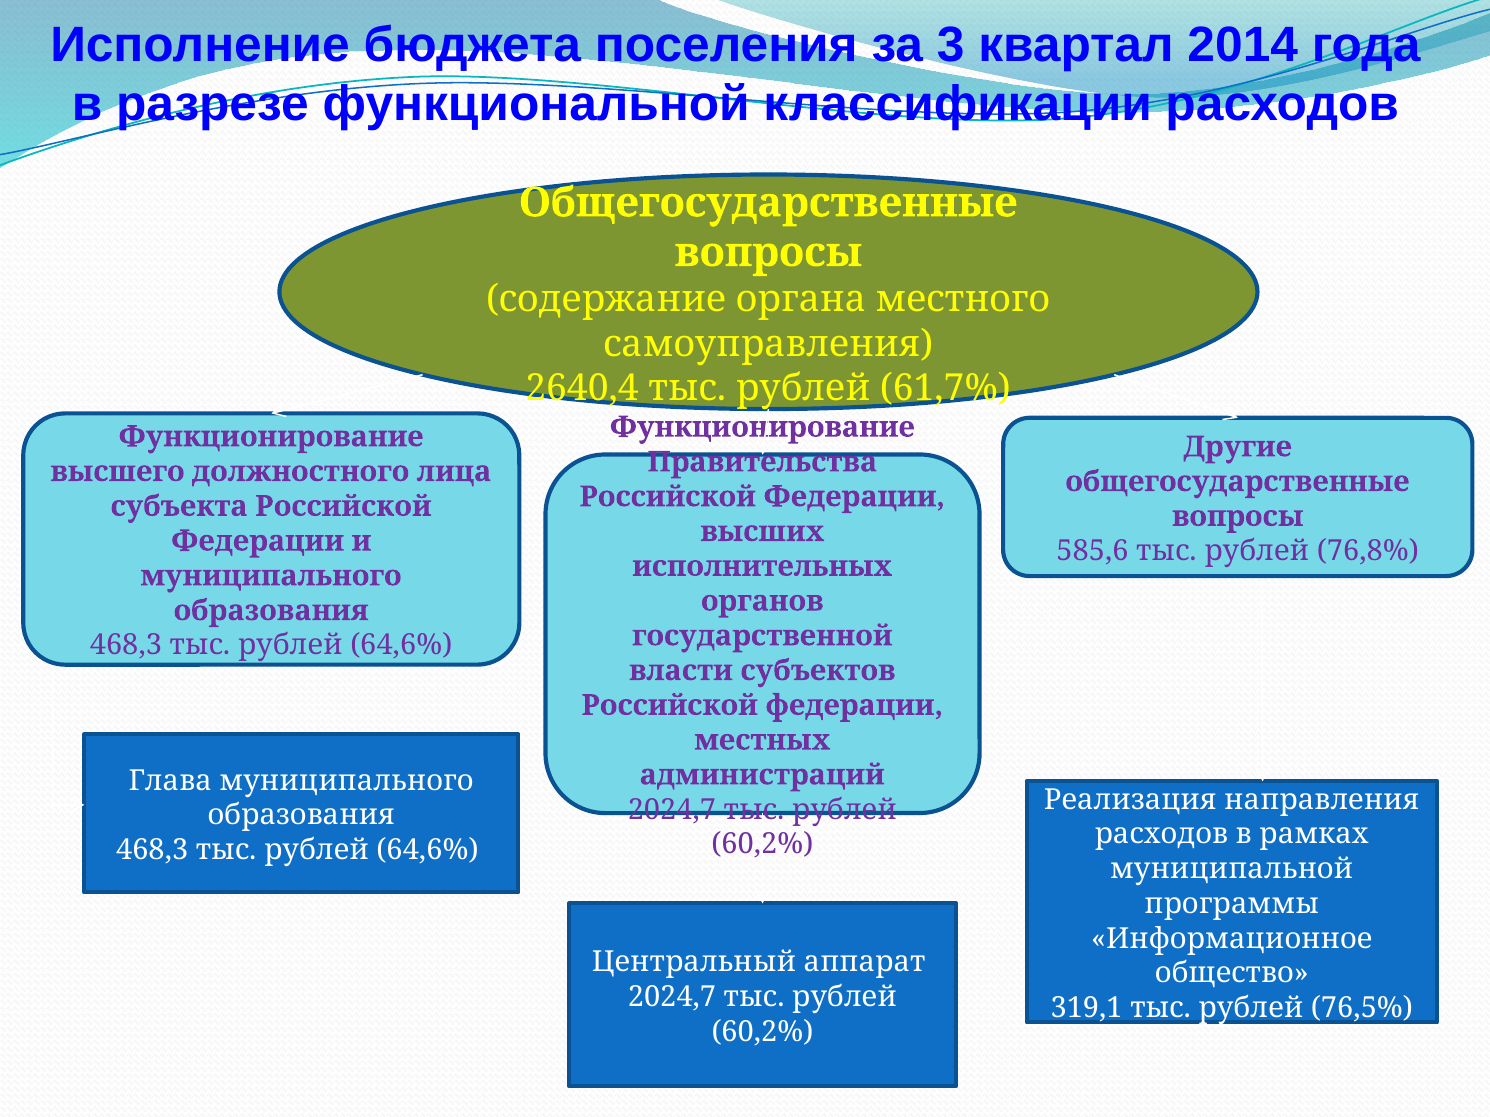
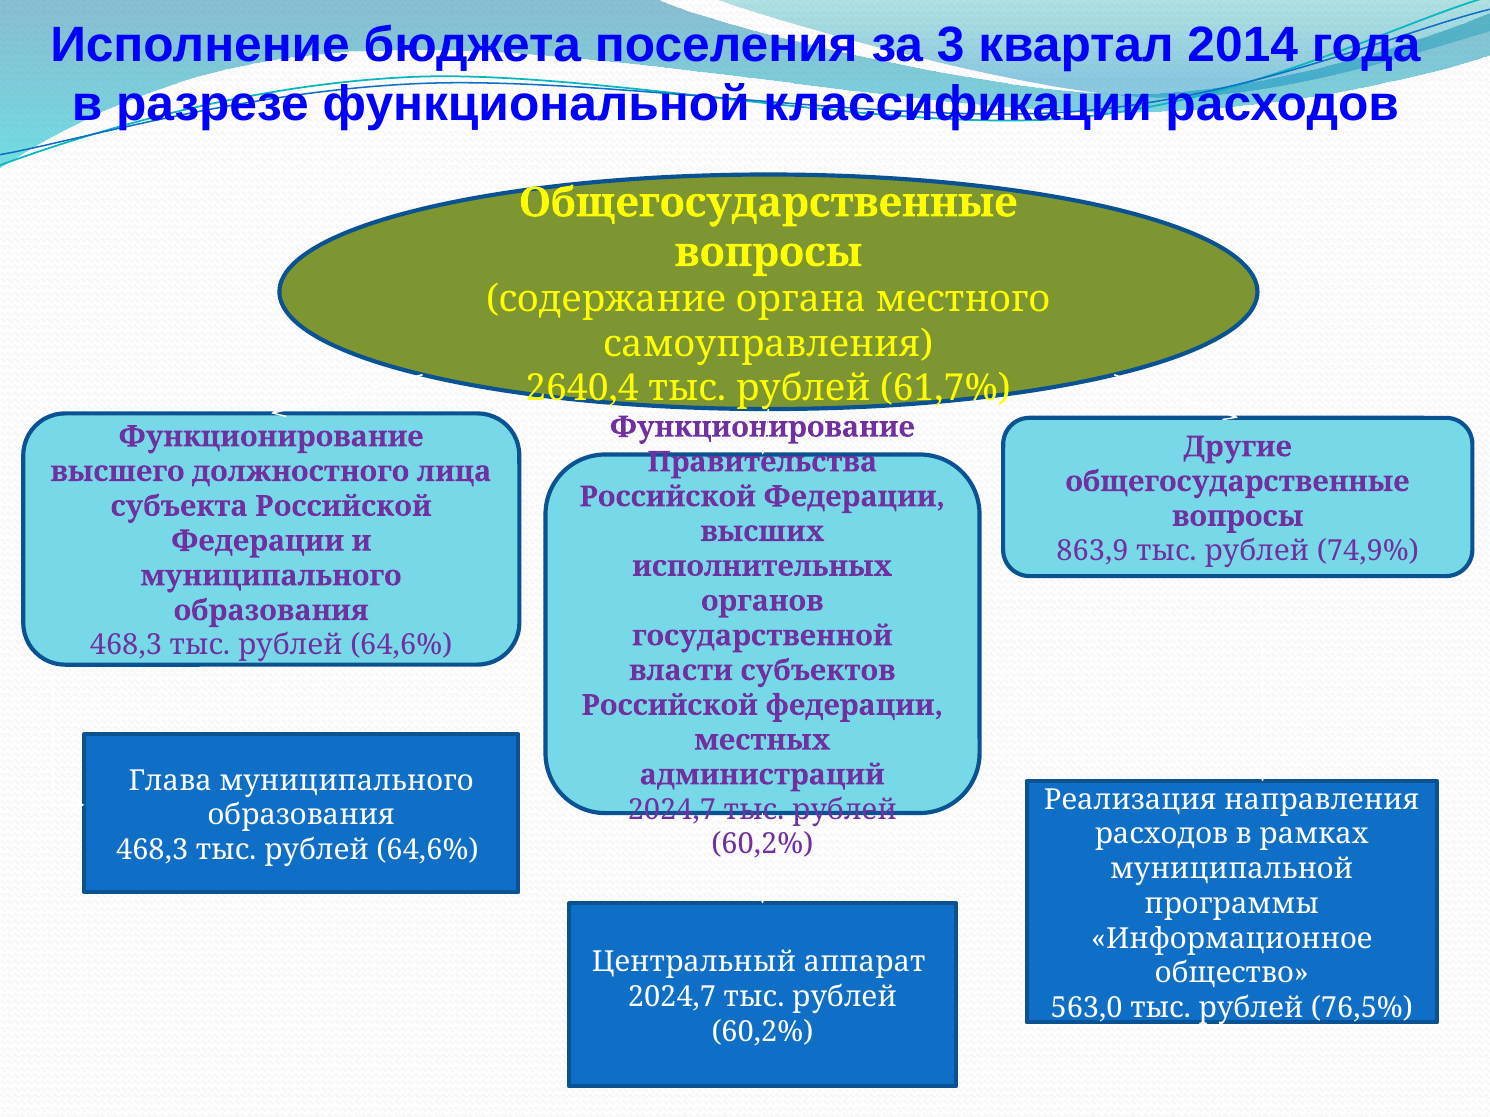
585,6: 585,6 -> 863,9 (1092, 551)
76,8%: 76,8% -> 74,9% (1368, 551)
319,1: 319,1 -> 563,0 (1087, 1009)
